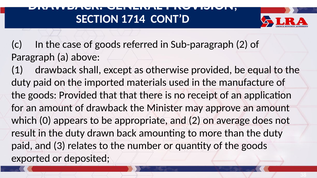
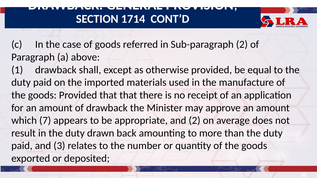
0: 0 -> 7 (45, 121)
